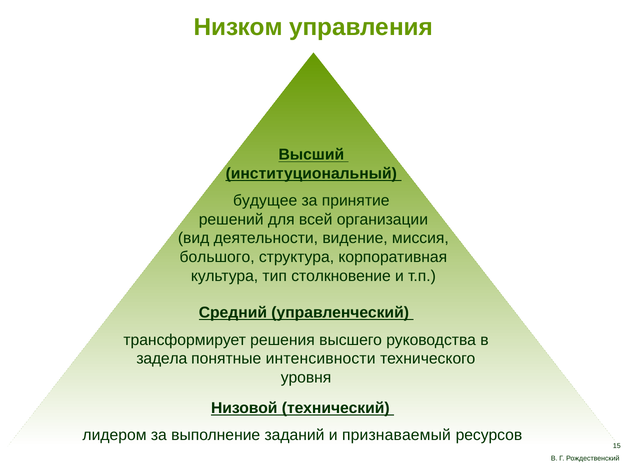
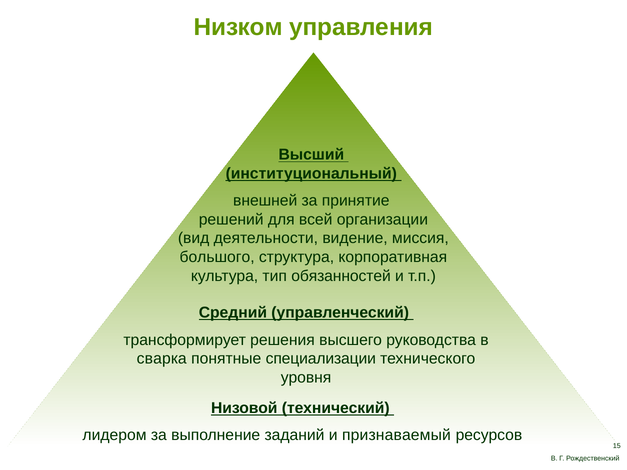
будущее: будущее -> внешней (265, 201)
столкновение: столкновение -> обязанностей (341, 276)
задела: задела -> сварка (162, 359)
интенсивности: интенсивности -> специализации (321, 359)
